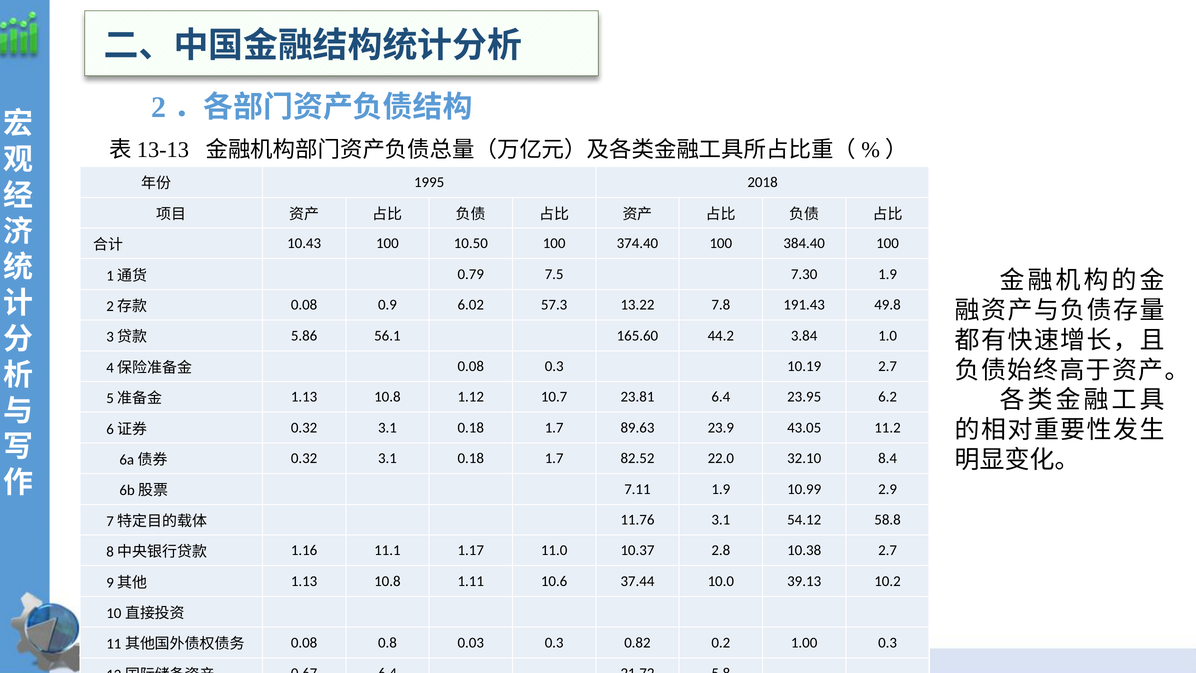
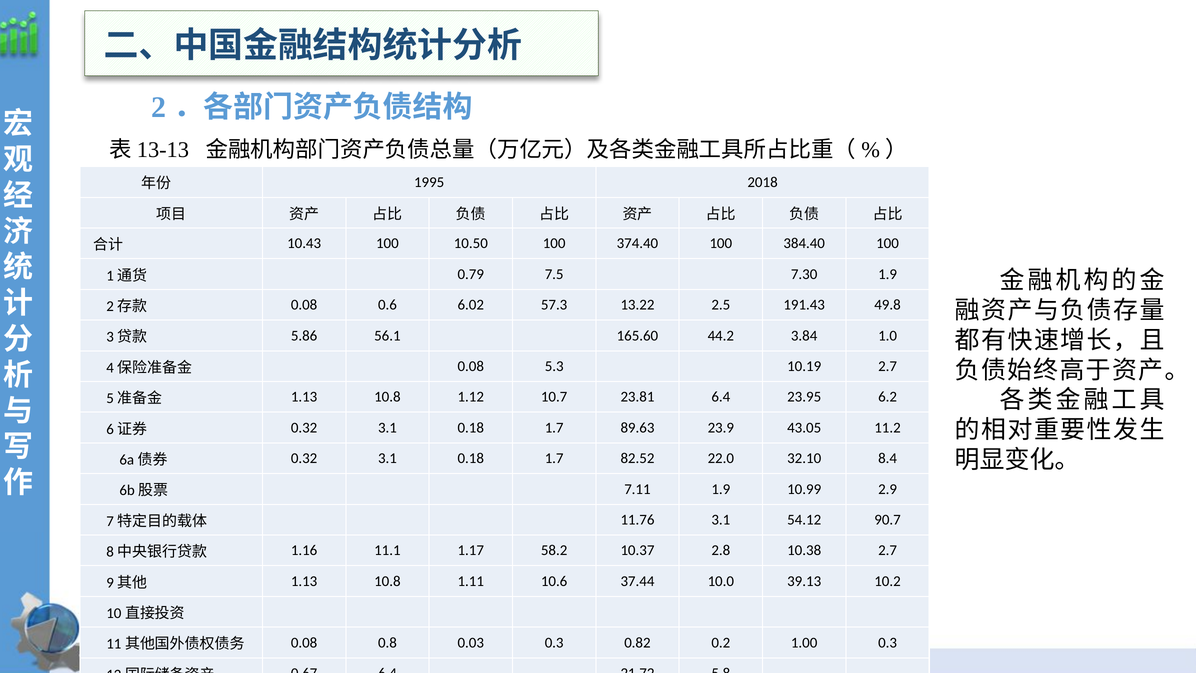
0.9: 0.9 -> 0.6 (387, 305)
7.8: 7.8 -> 2.5 (721, 305)
0.08 0.3: 0.3 -> 5.3 (554, 366)
58.8: 58.8 -> 90.7 (888, 520)
11.0: 11.0 -> 58.2 (554, 550)
